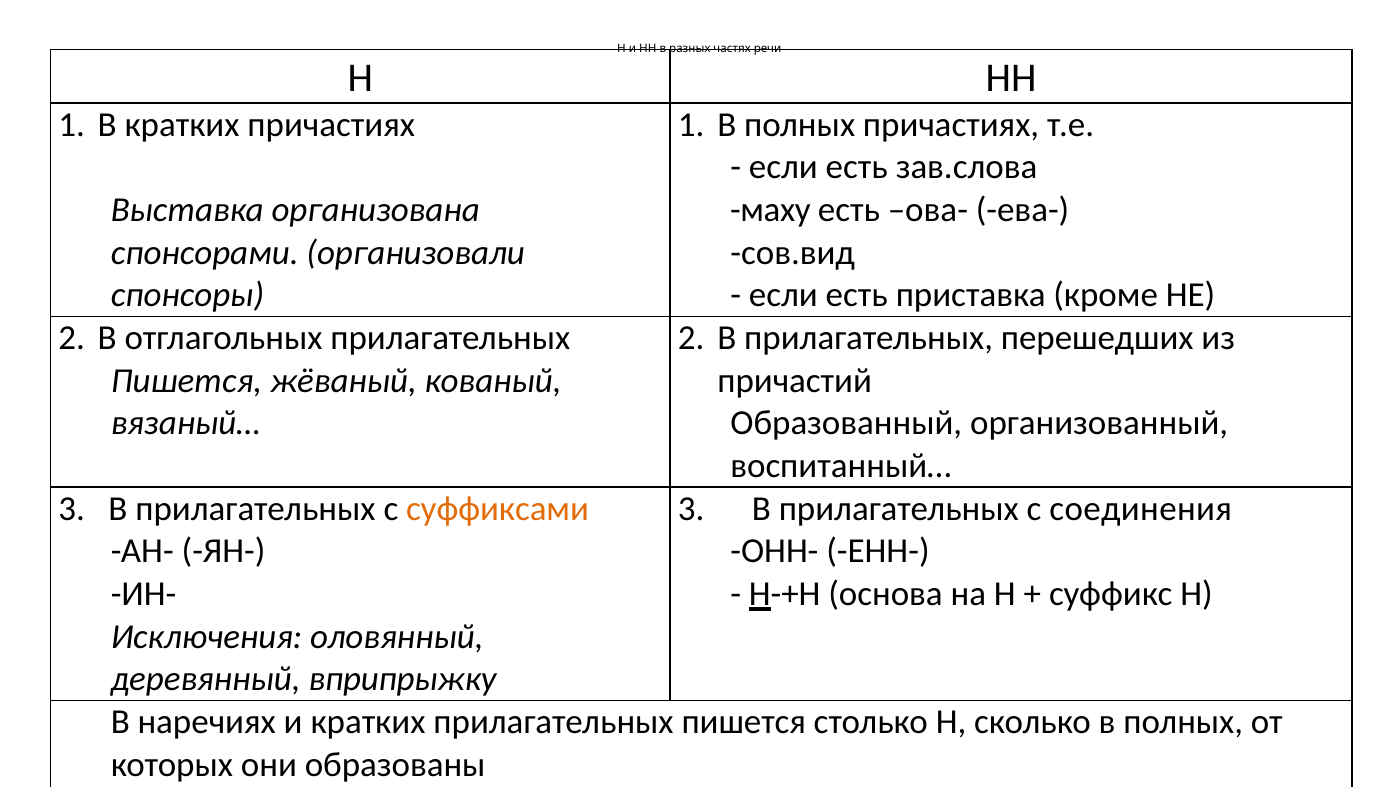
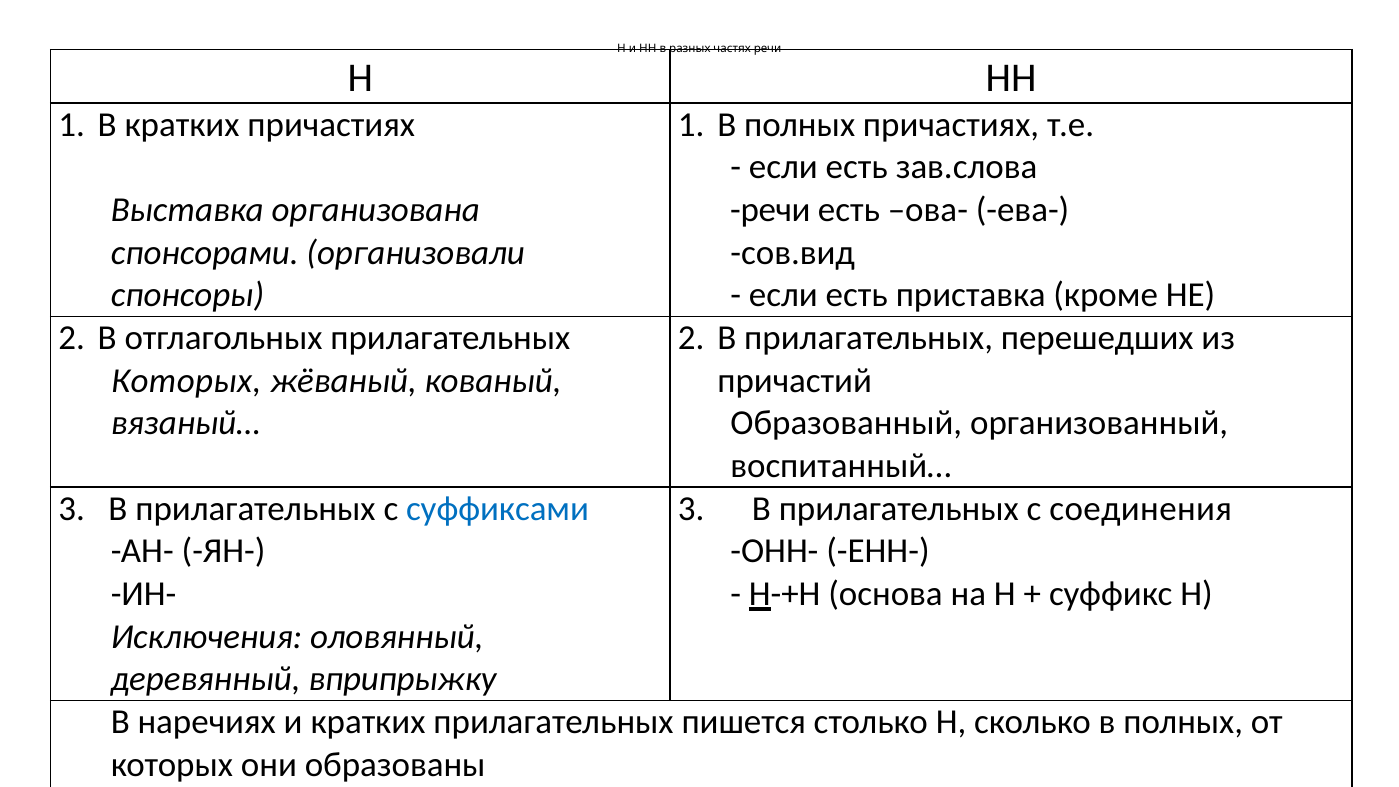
маху: маху -> речи (770, 210)
Пишется: Пишется -> Которых (186, 381)
суффиксами colour: orange -> blue (498, 509)
